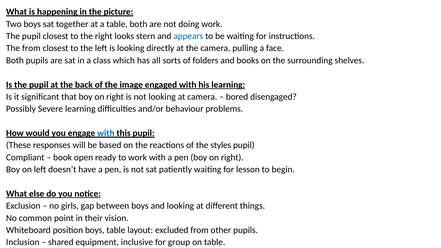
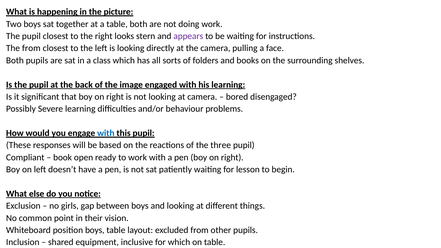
appears colour: blue -> purple (188, 36)
styles: styles -> three (221, 145)
for group: group -> which (179, 242)
